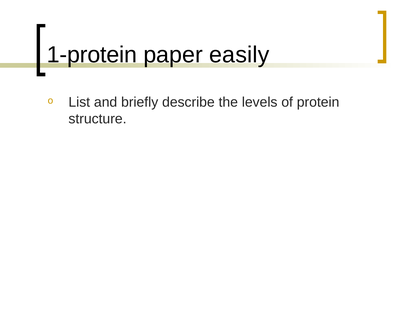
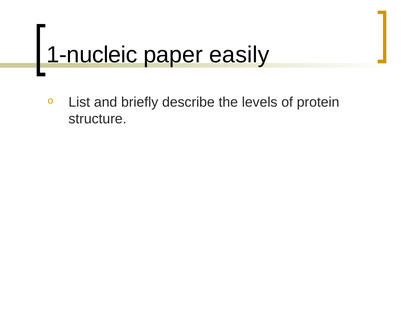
1-protein: 1-protein -> 1-nucleic (92, 55)
